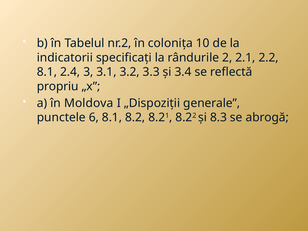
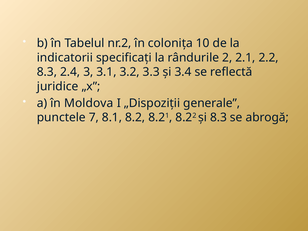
8.1: 8.1 -> 8.3 (47, 72)
propriu: propriu -> juridice (58, 86)
6: 6 -> 7 (94, 118)
